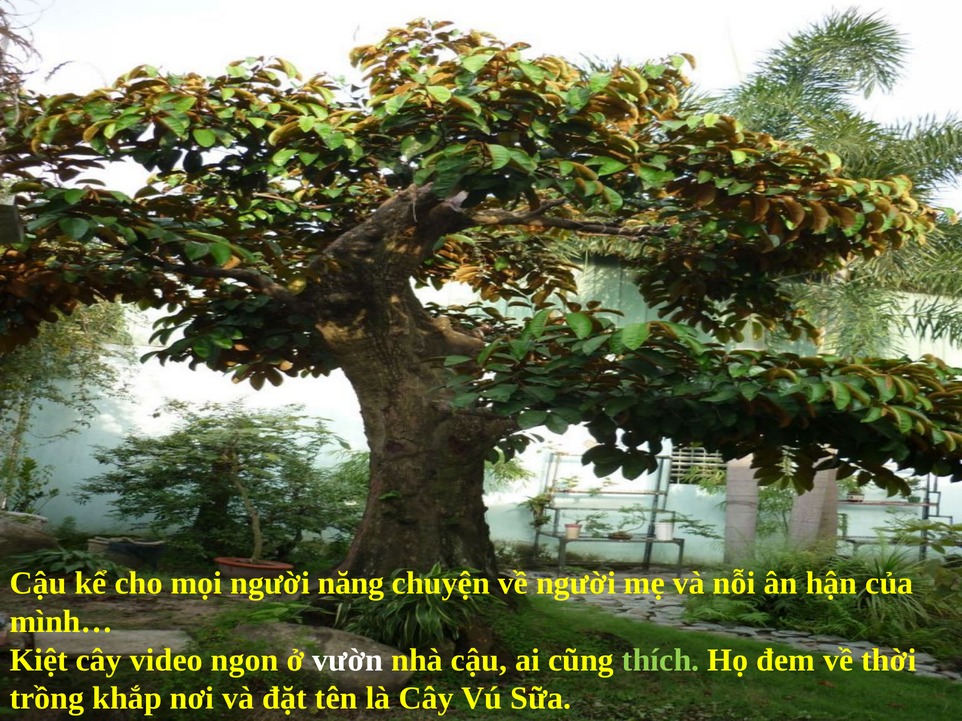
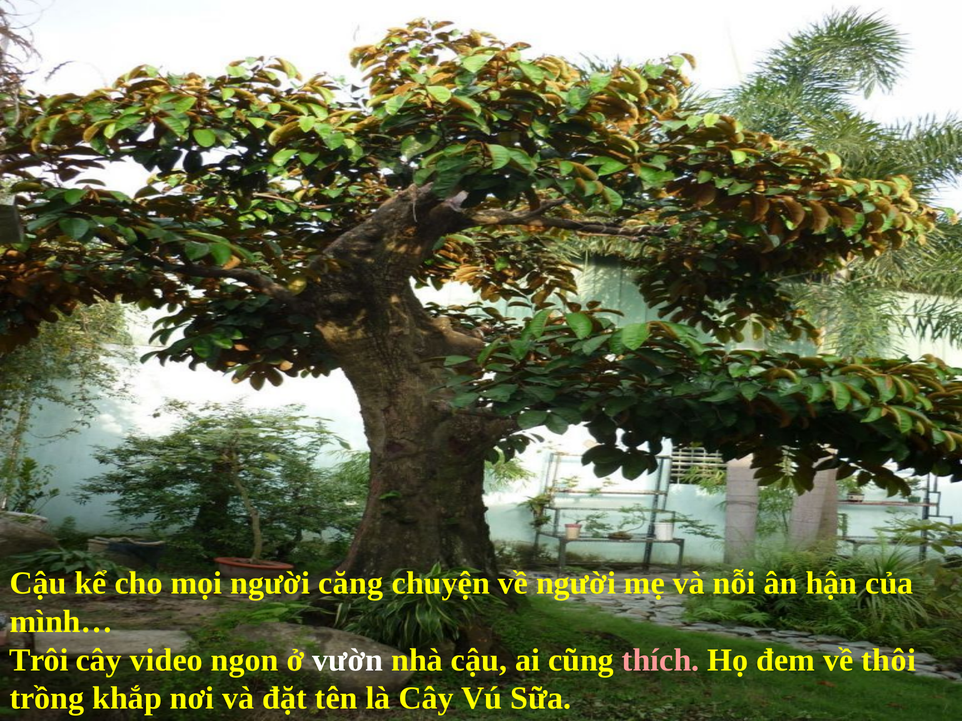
năng: năng -> căng (351, 583)
Kiệt: Kiệt -> Trôi (39, 660)
thích colour: light green -> pink (661, 660)
thời: thời -> thôi (889, 660)
